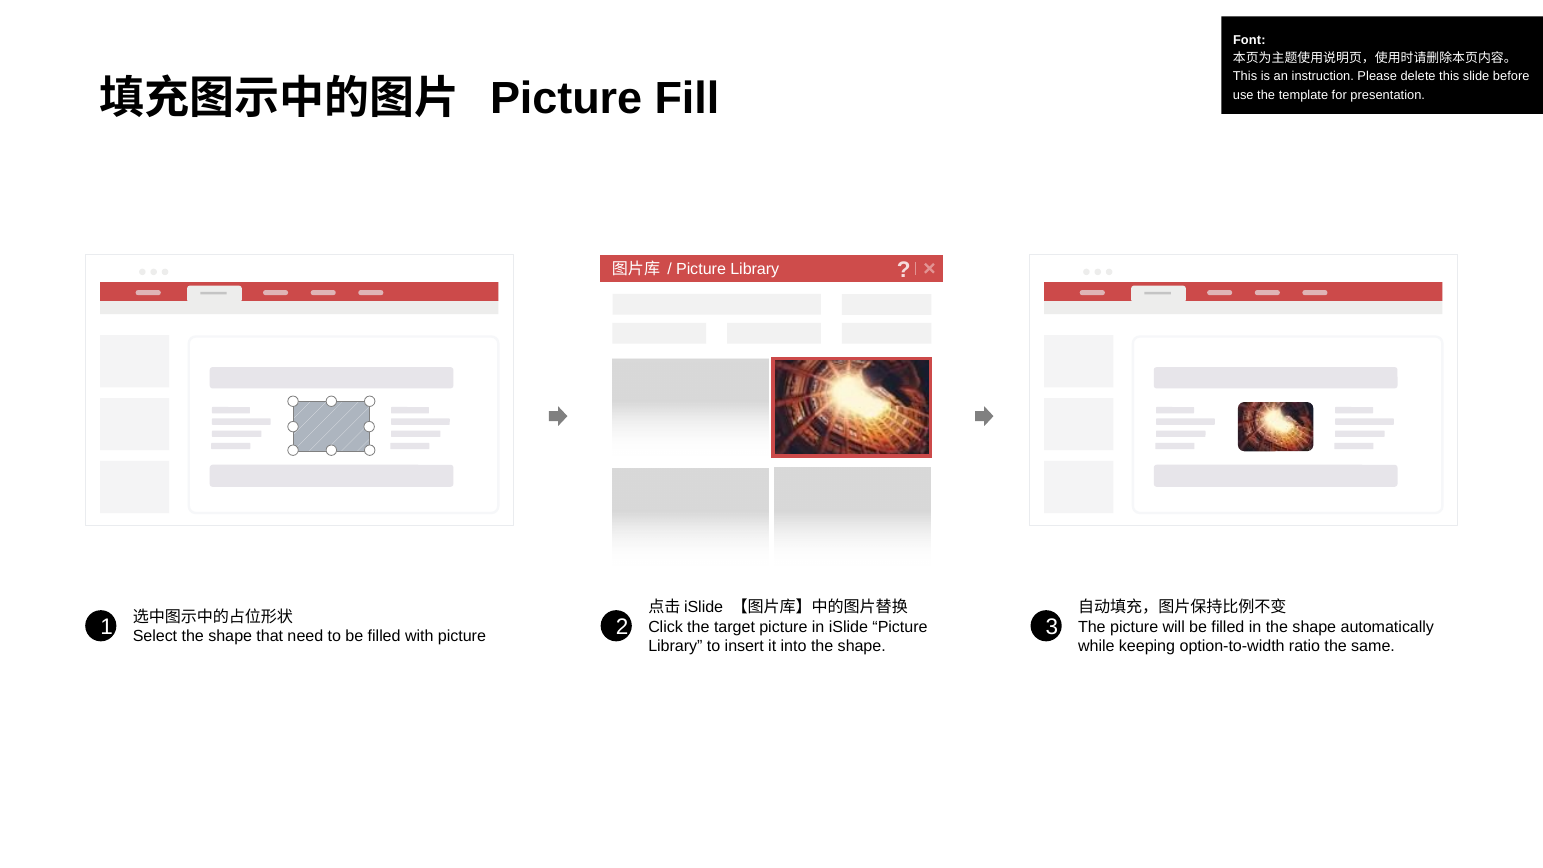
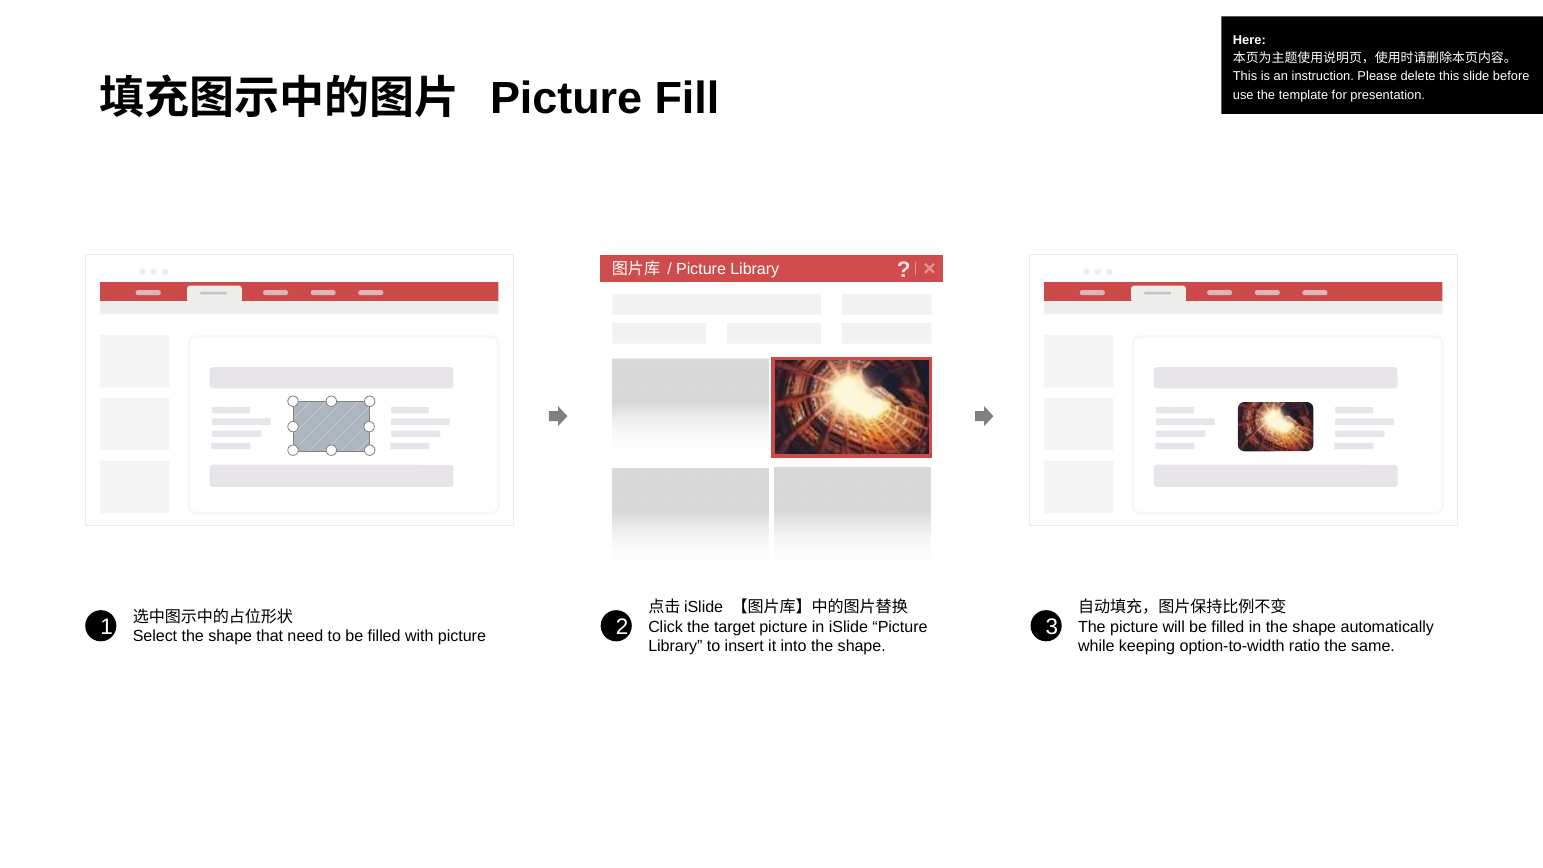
Font: Font -> Here (1249, 40)
